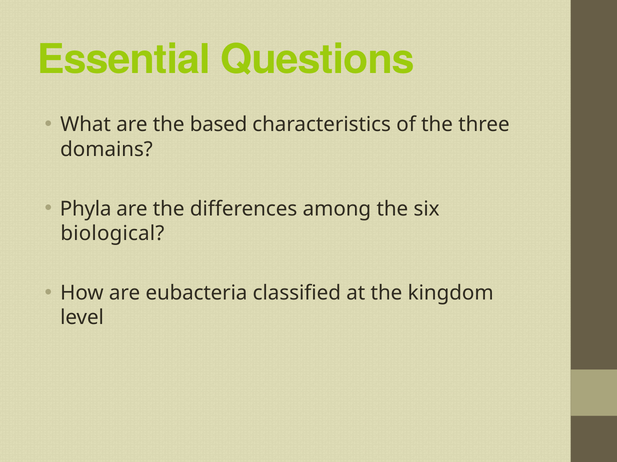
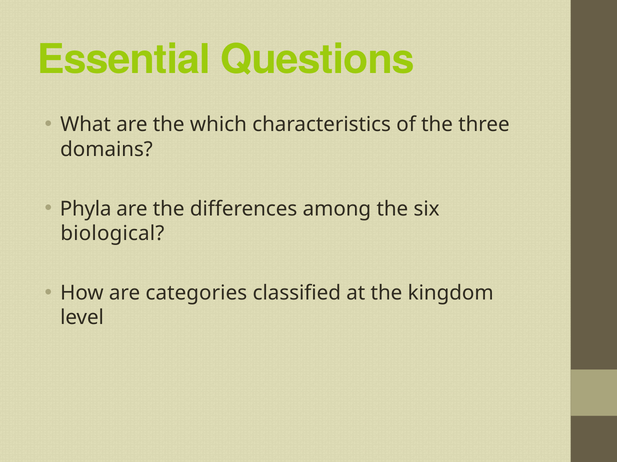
based: based -> which (218, 125)
eubacteria: eubacteria -> categories (196, 294)
